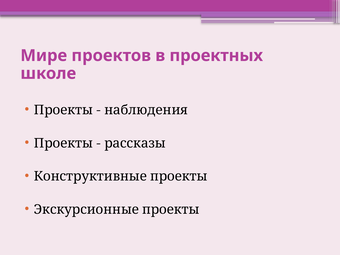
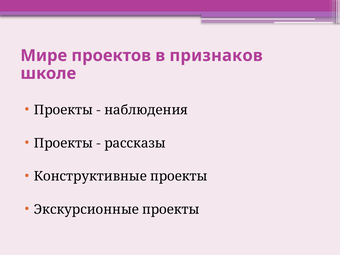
проектных: проектных -> признаков (216, 56)
